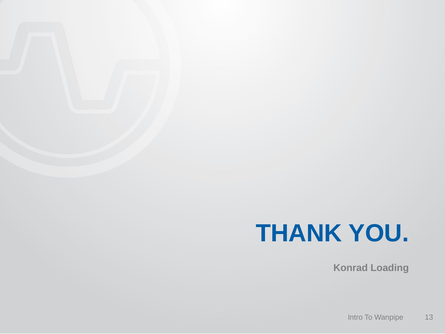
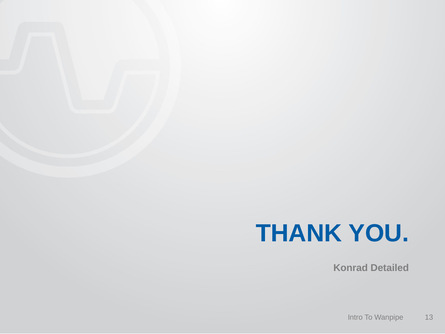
Loading: Loading -> Detailed (390, 268)
